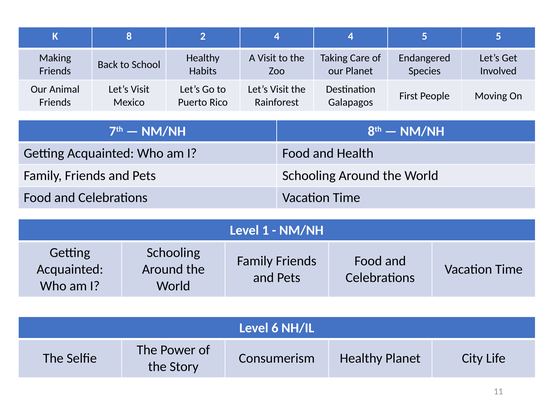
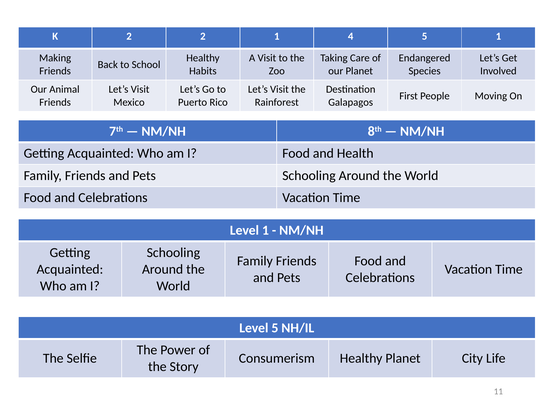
K 8: 8 -> 2 (129, 36)
2 4: 4 -> 1 (277, 36)
5 5: 5 -> 1 (498, 36)
Level 6: 6 -> 5 (275, 328)
